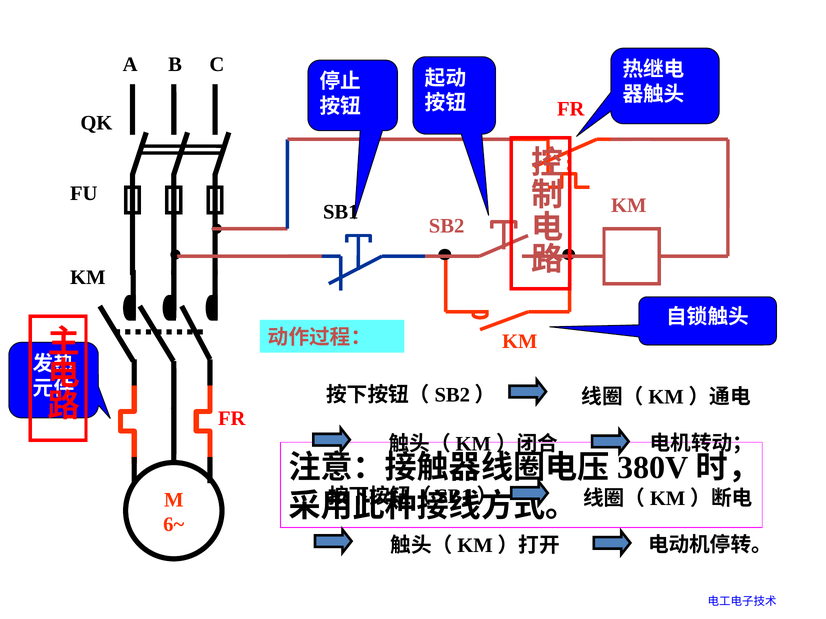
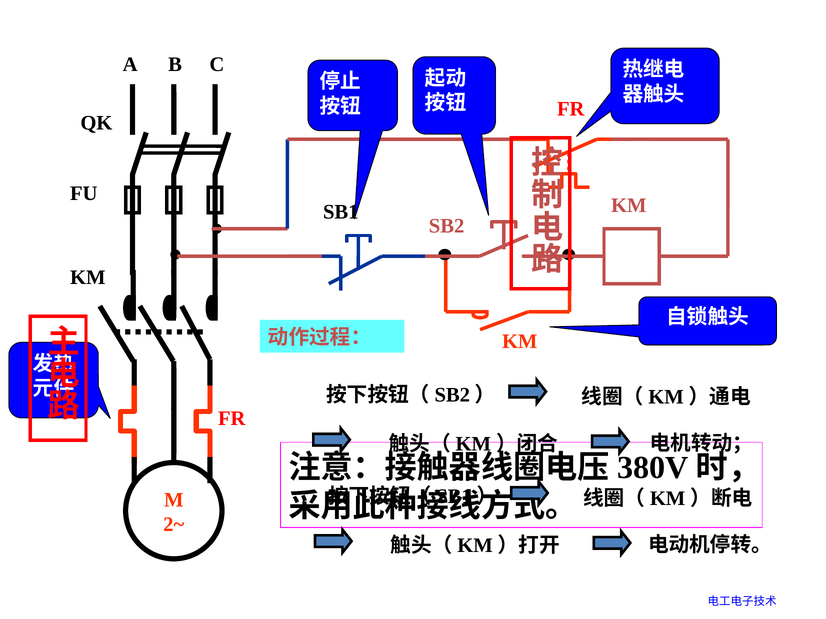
6~: 6~ -> 2~ (174, 525)
